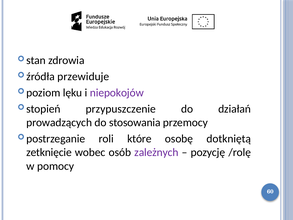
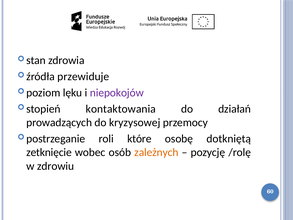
przypuszczenie: przypuszczenie -> kontaktowania (121, 109)
stosowania: stosowania -> kryzysowej (135, 122)
zależnych colour: purple -> orange (156, 152)
pomocy: pomocy -> zdrowiu (56, 166)
